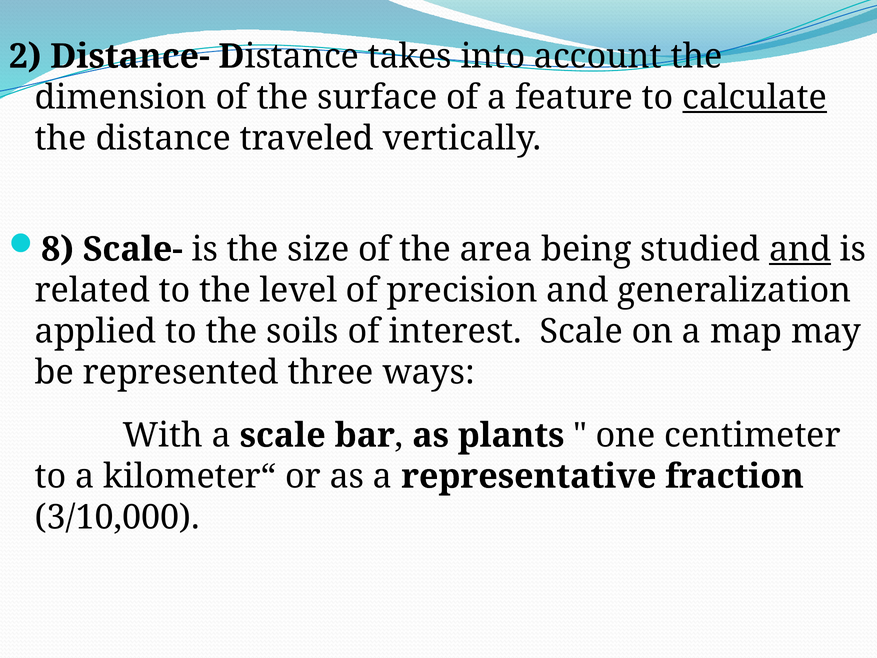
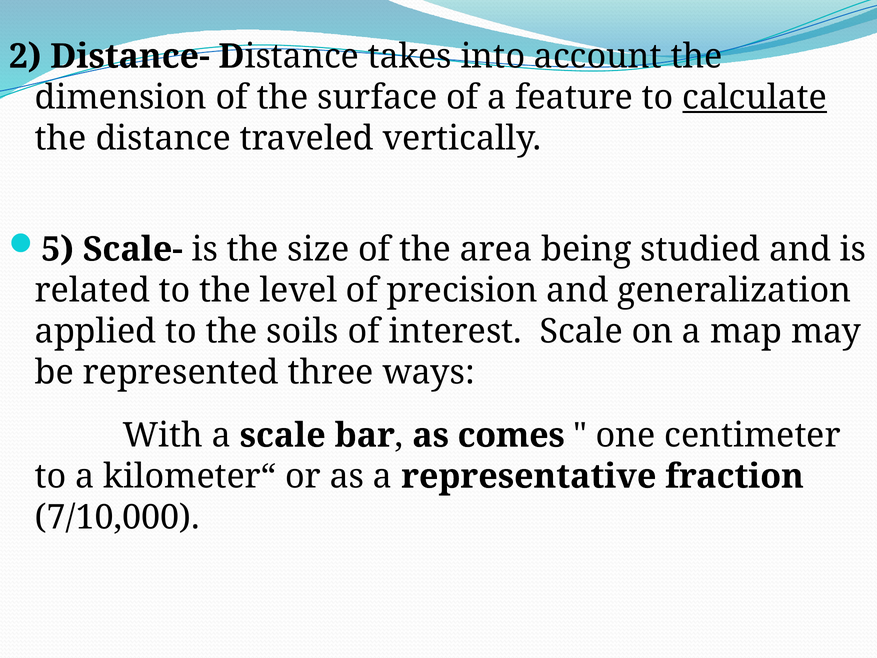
8: 8 -> 5 (58, 249)
and underline: present -> none (800, 249)
plants: plants -> comes (511, 435)
3/10,000: 3/10,000 -> 7/10,000 (117, 517)
